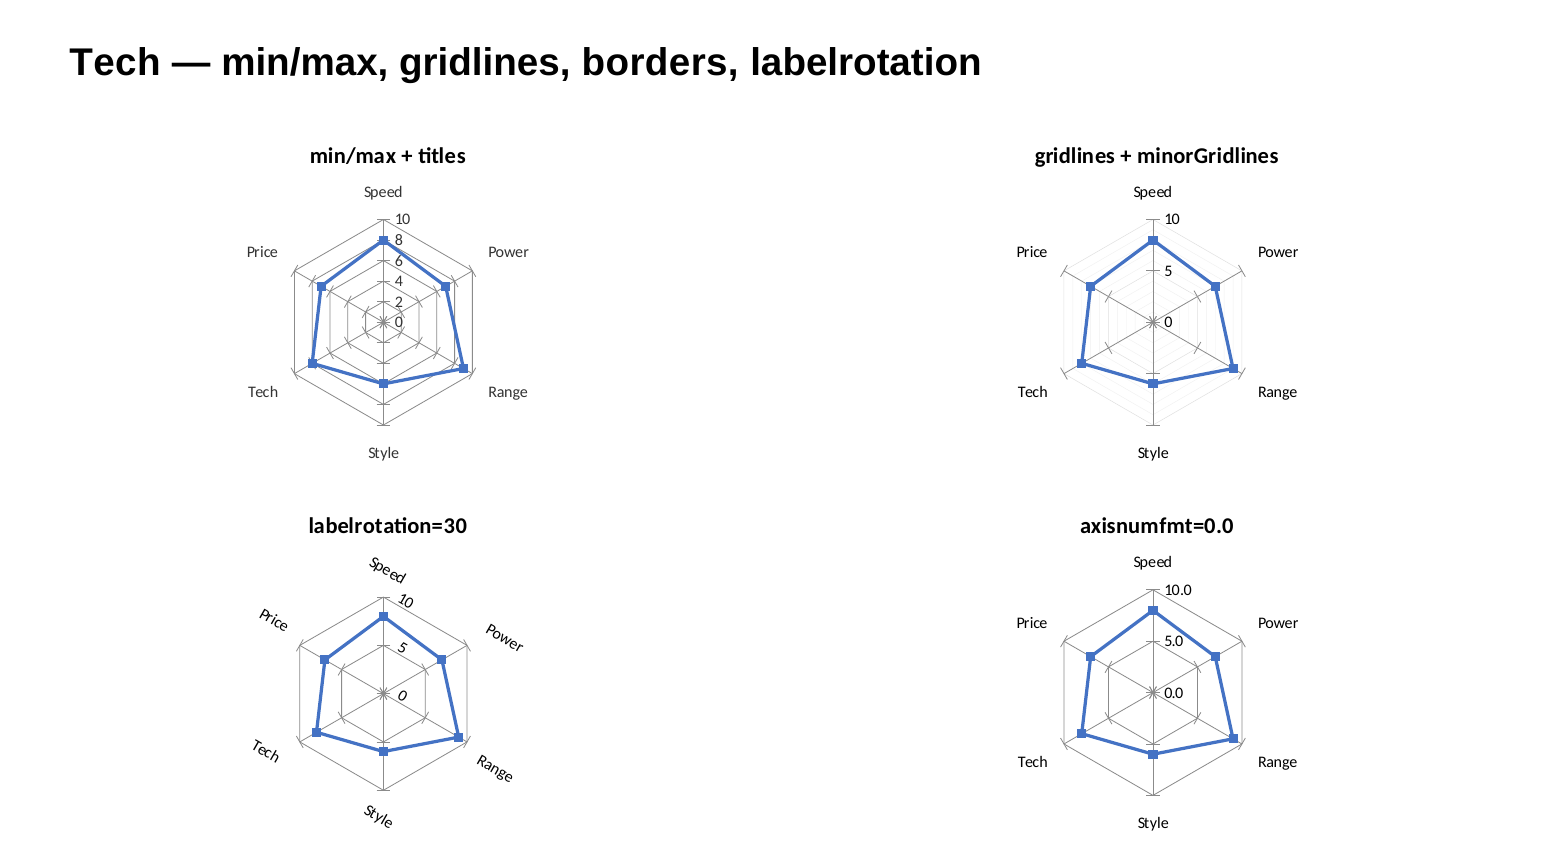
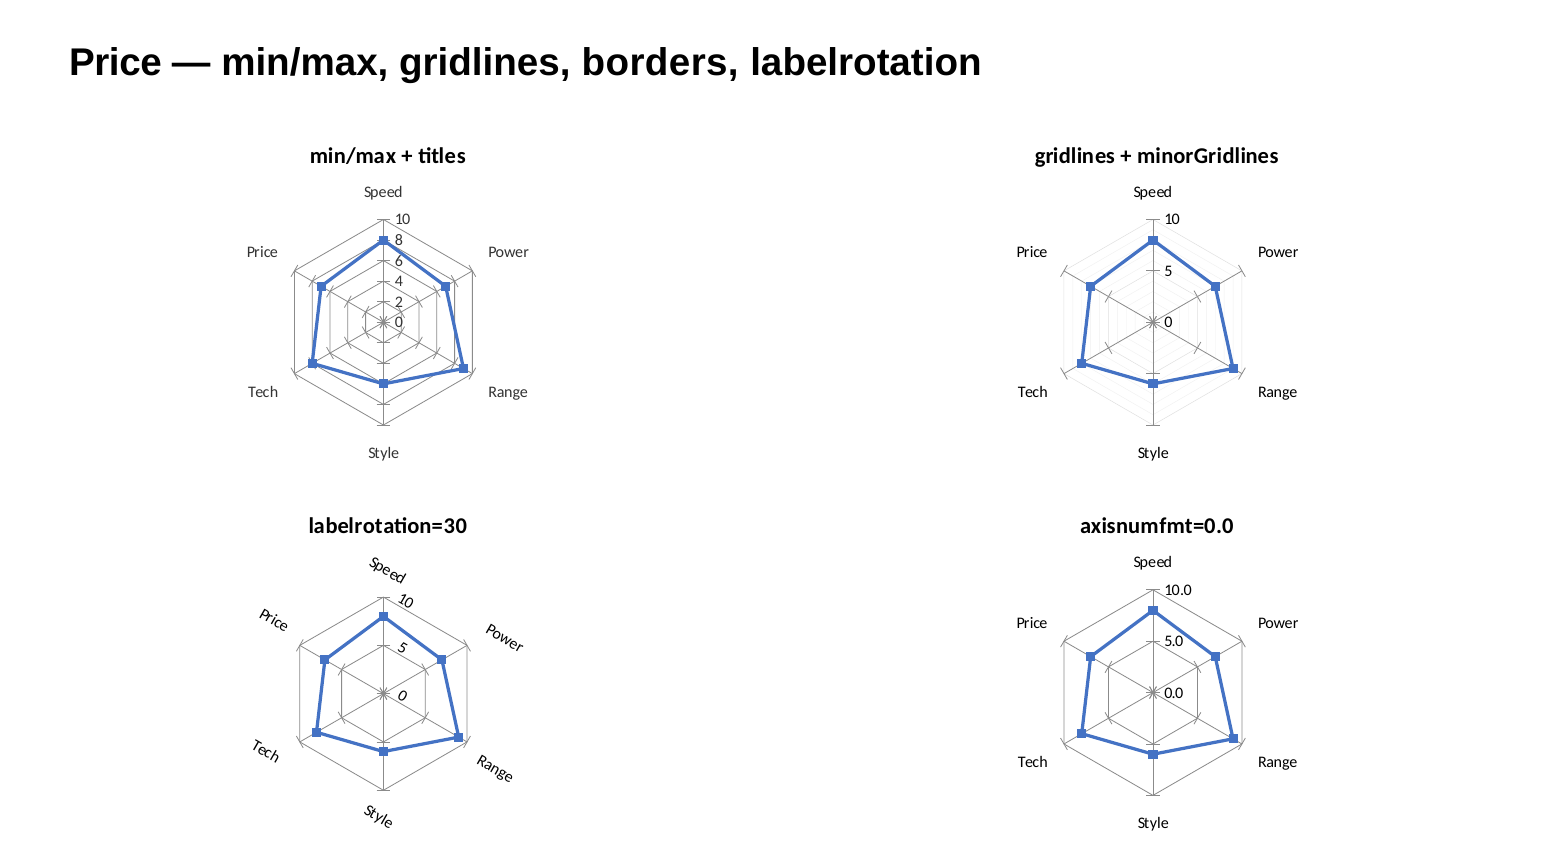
Tech: Tech -> Price (115, 63)
